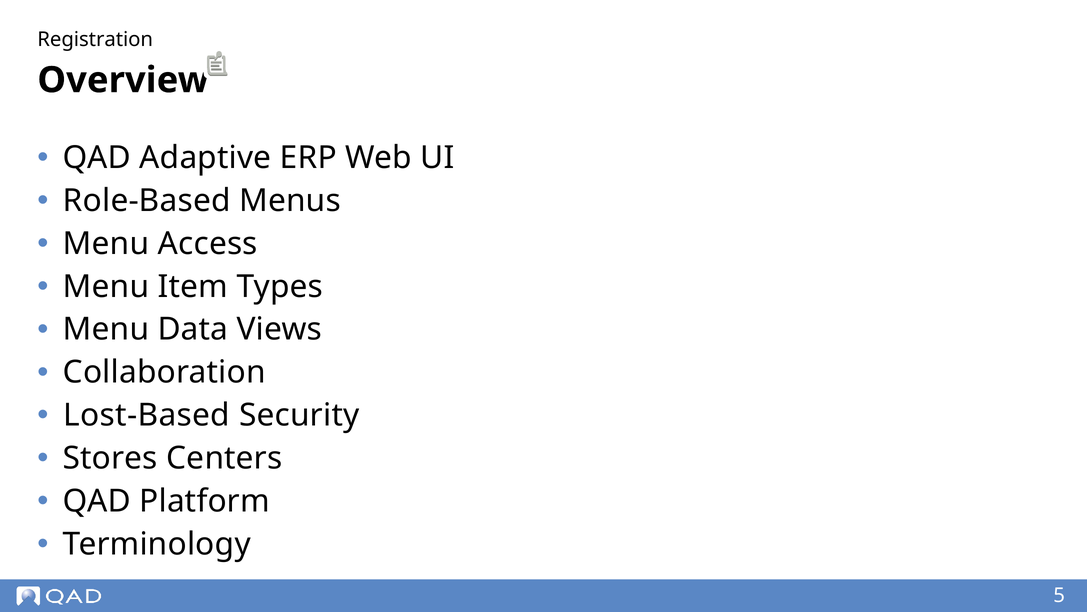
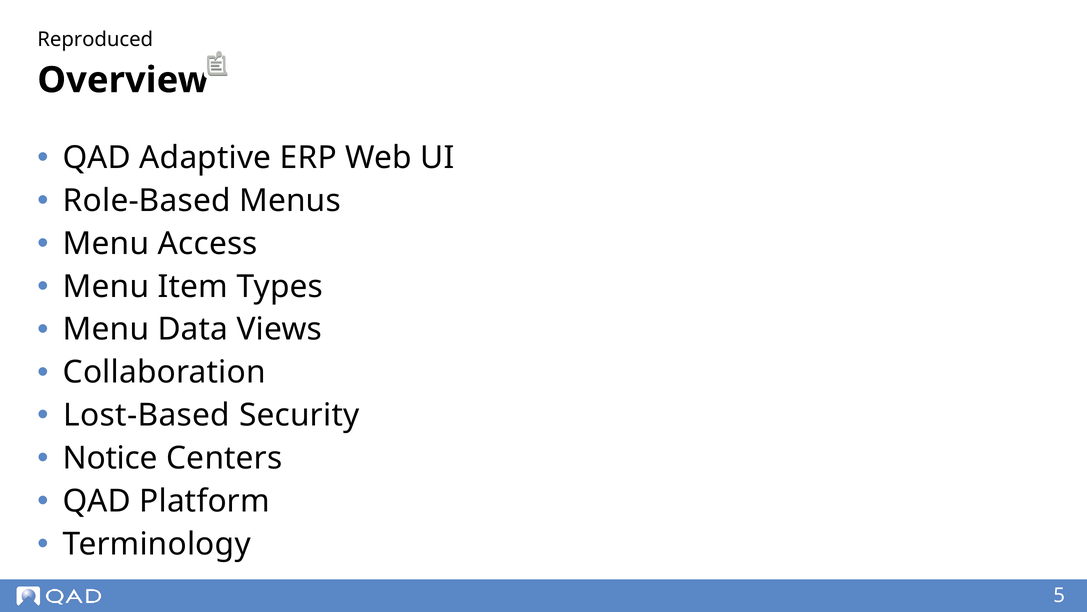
Registration: Registration -> Reproduced (95, 39)
Stores: Stores -> Notice (110, 458)
